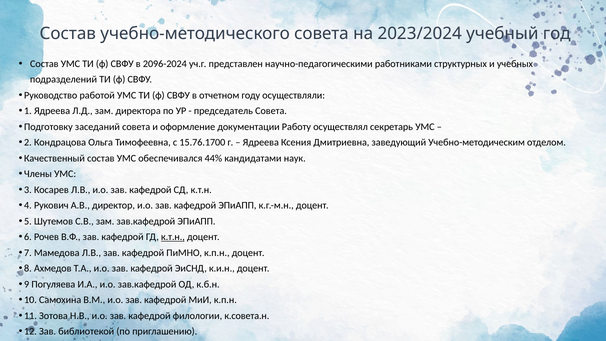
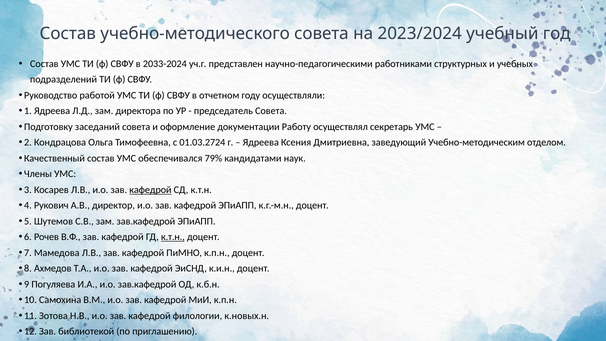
2096-2024: 2096-2024 -> 2033-2024 (165, 64)
15.76.1700: 15.76.1700 -> 01.03.2724 (202, 143)
44%: 44% -> 79% (213, 158)
кафедрой underline: none -> present (150, 190)
к.совета.н: к.совета.н -> к.новых.н (247, 316)
